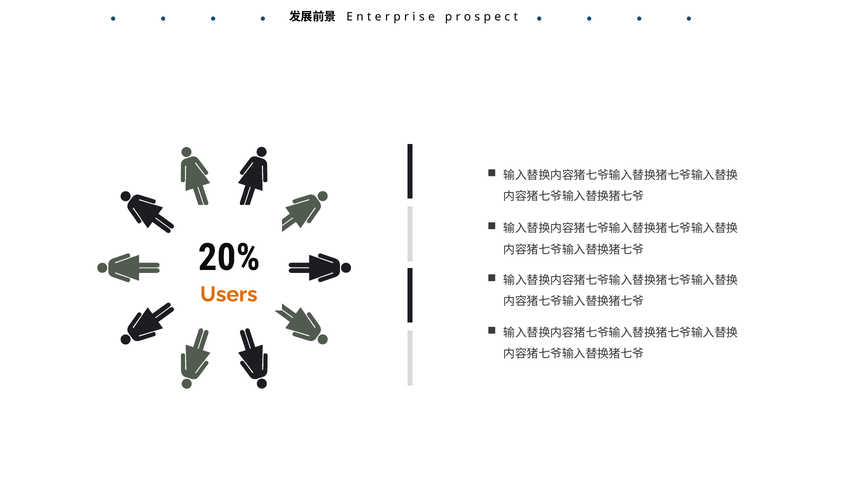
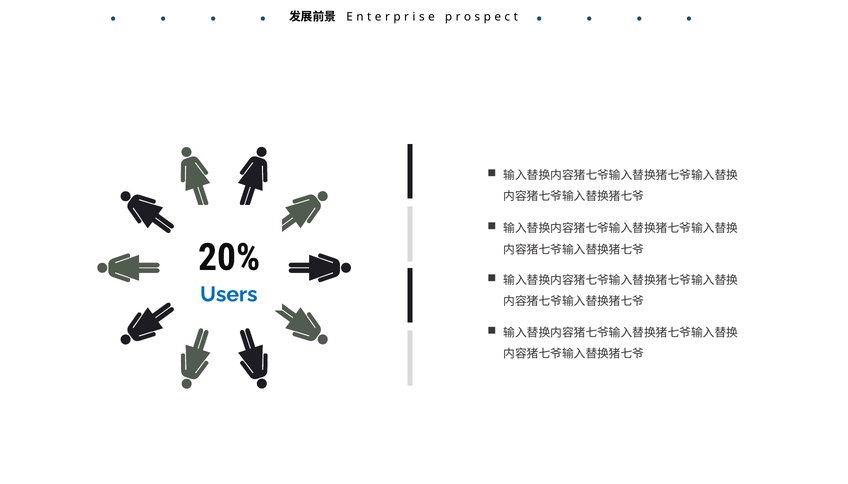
Users colour: orange -> blue (229, 294)
